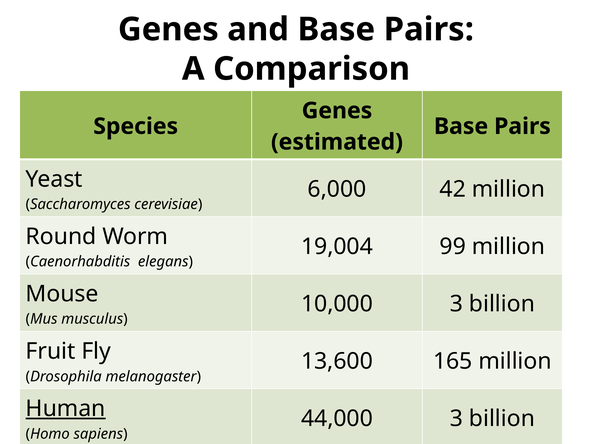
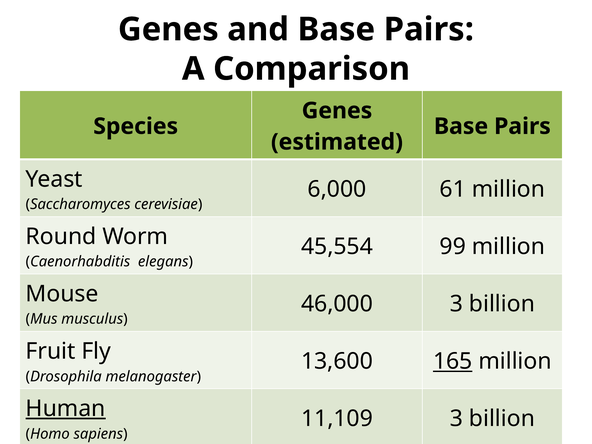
42: 42 -> 61 (453, 189)
19,004: 19,004 -> 45,554 (337, 247)
10,000: 10,000 -> 46,000 (337, 304)
165 underline: none -> present (453, 361)
44,000: 44,000 -> 11,109 (337, 419)
